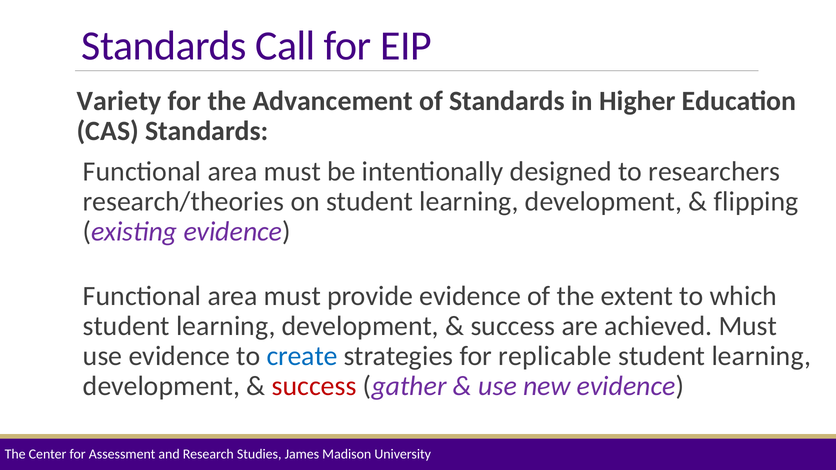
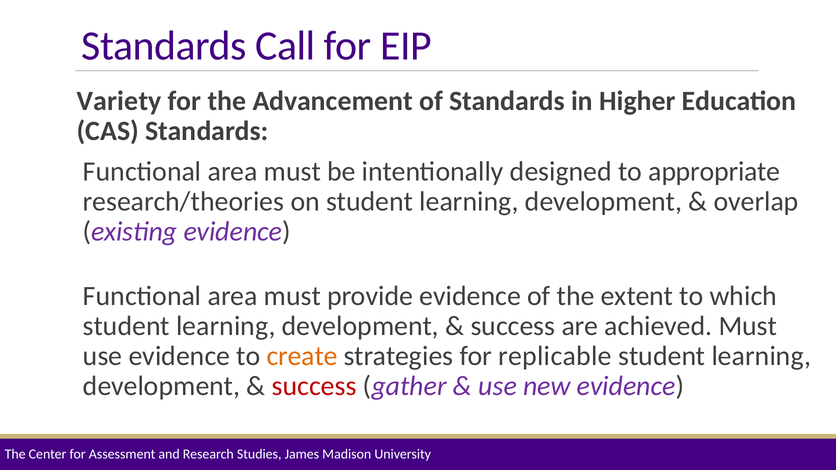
researchers: researchers -> appropriate (714, 172)
flipping: flipping -> overlap (756, 202)
create colour: blue -> orange (302, 356)
